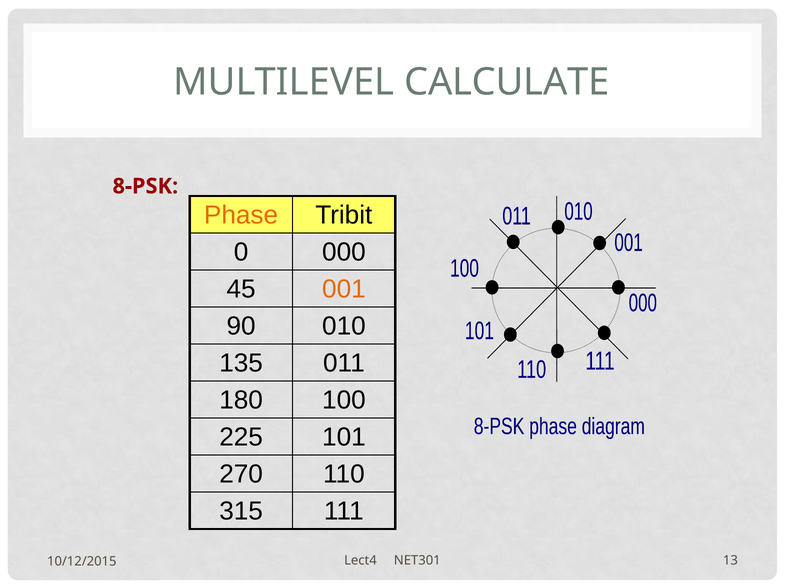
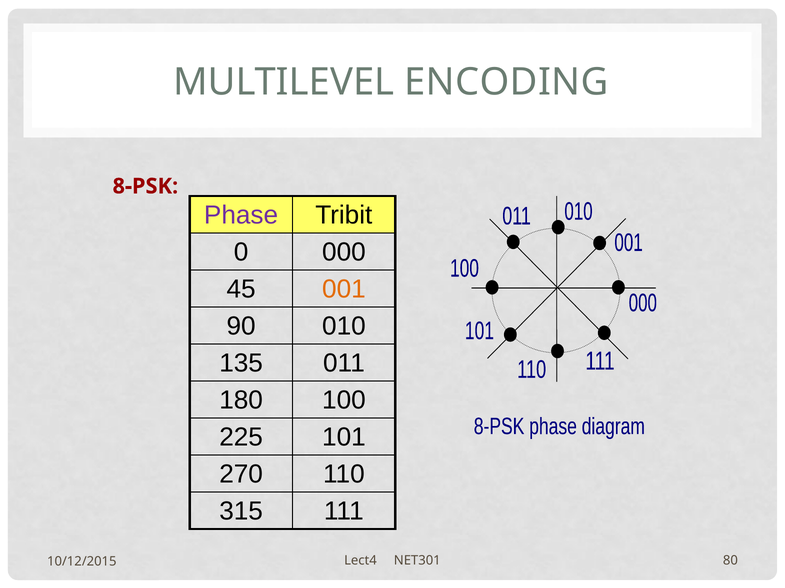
CALCULATE: CALCULATE -> ENCODING (506, 82)
Phase colour: orange -> purple (241, 215)
13: 13 -> 80 (730, 561)
